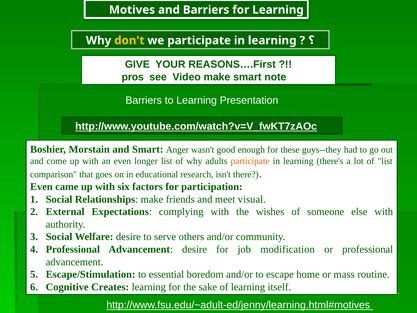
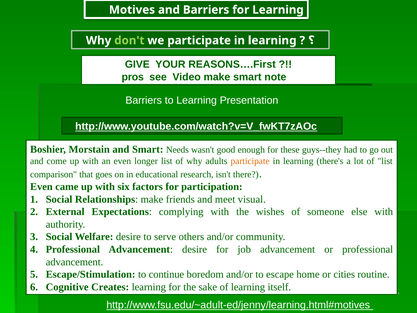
don't colour: yellow -> light green (129, 40)
Anger: Anger -> Needs (177, 149)
job modification: modification -> advancement (288, 249)
essential: essential -> continue (166, 274)
mass: mass -> cities (344, 274)
